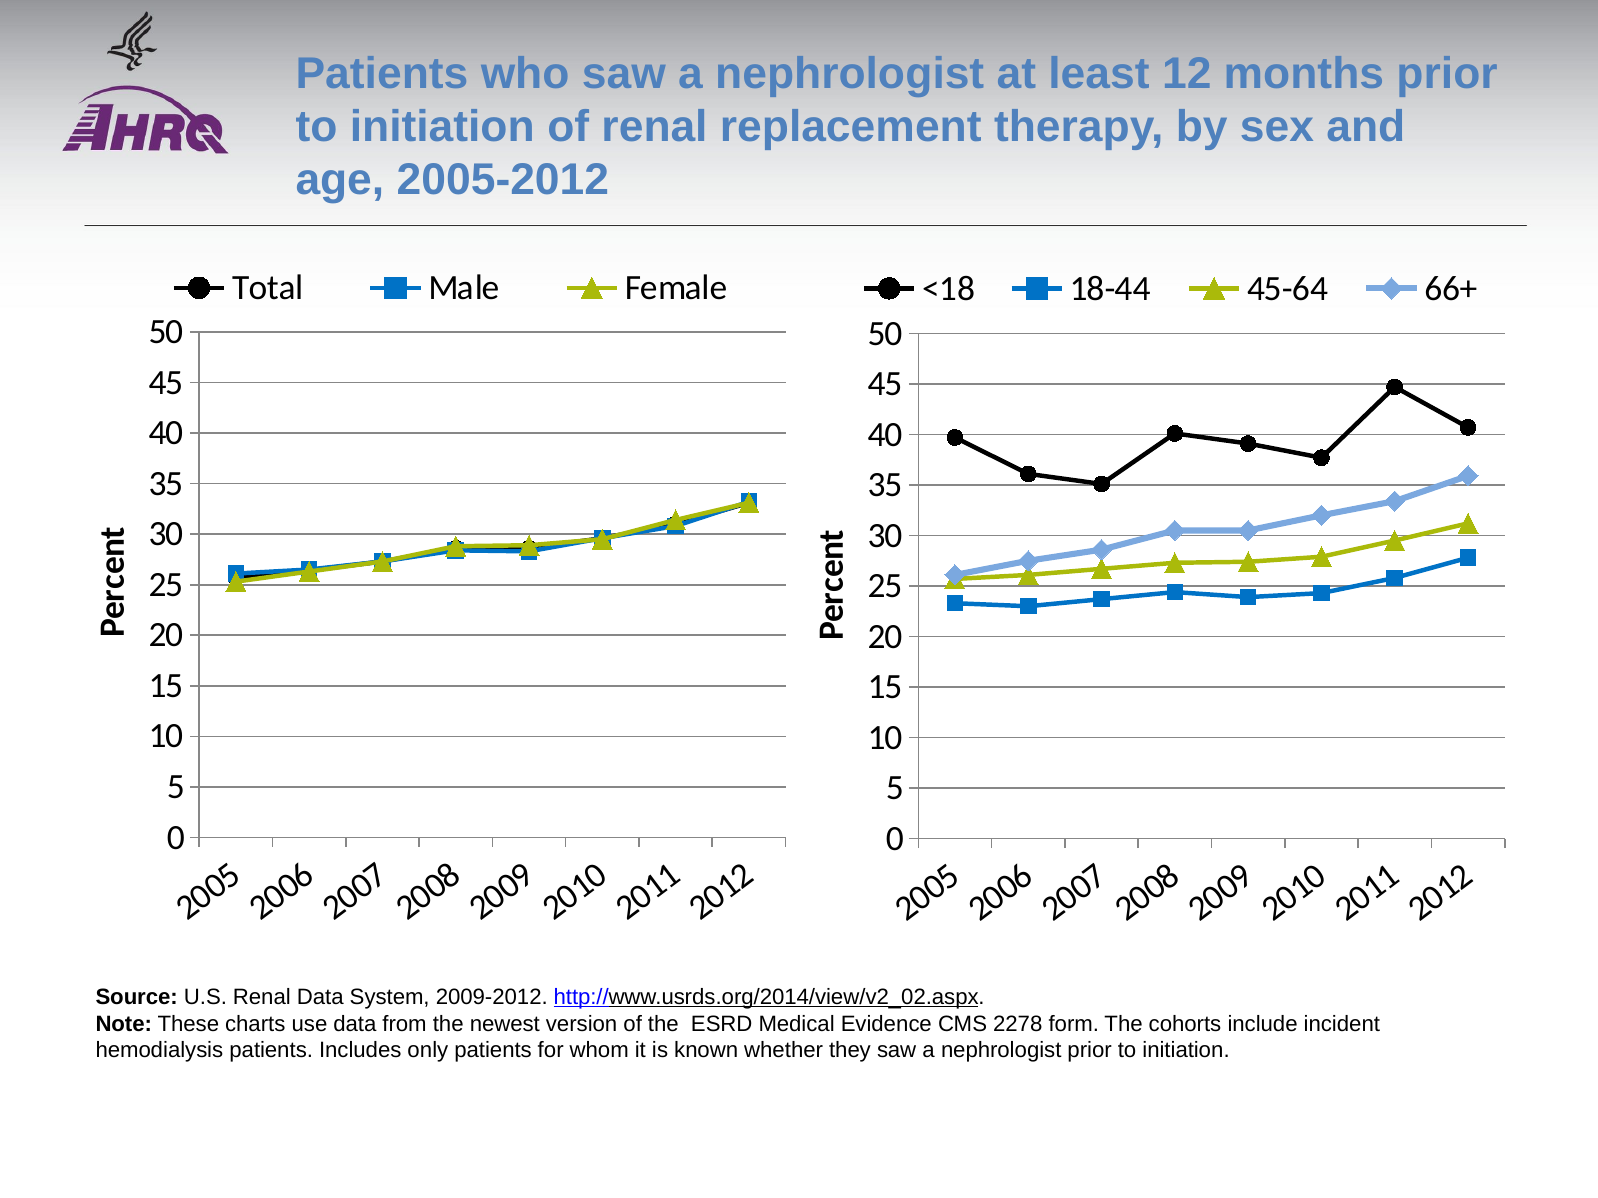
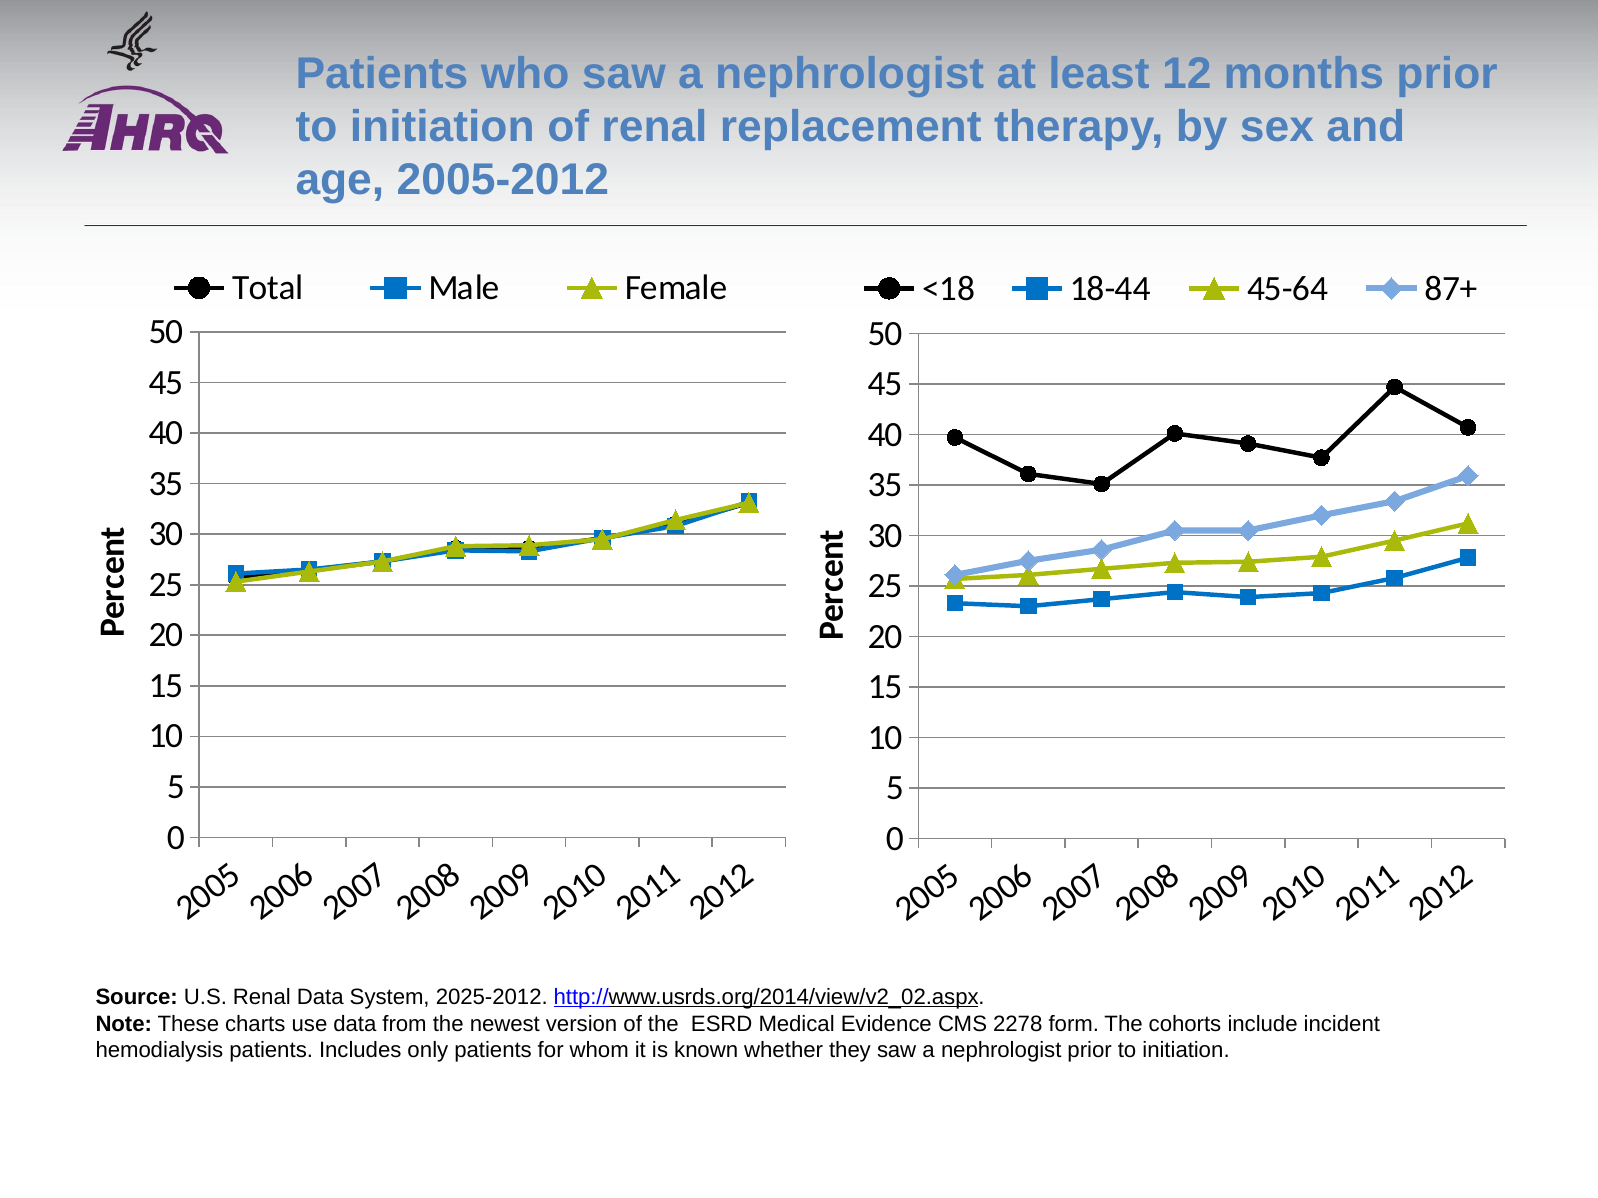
66+: 66+ -> 87+ (1451, 288)
2009-2012: 2009-2012 -> 2025-2012 (492, 997)
